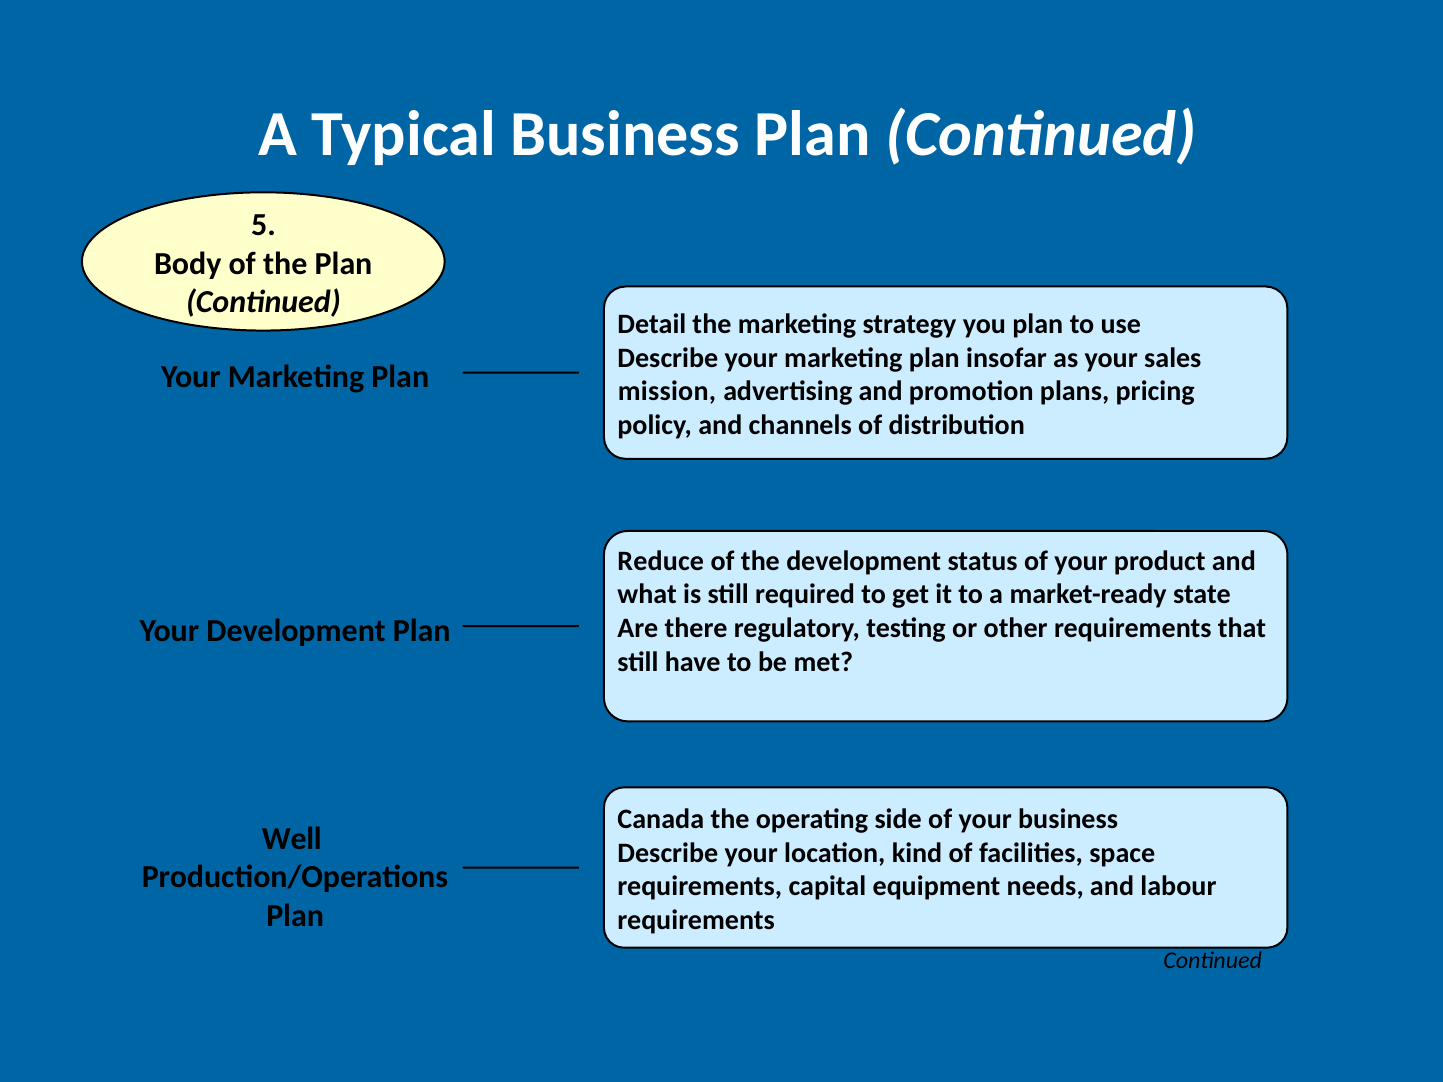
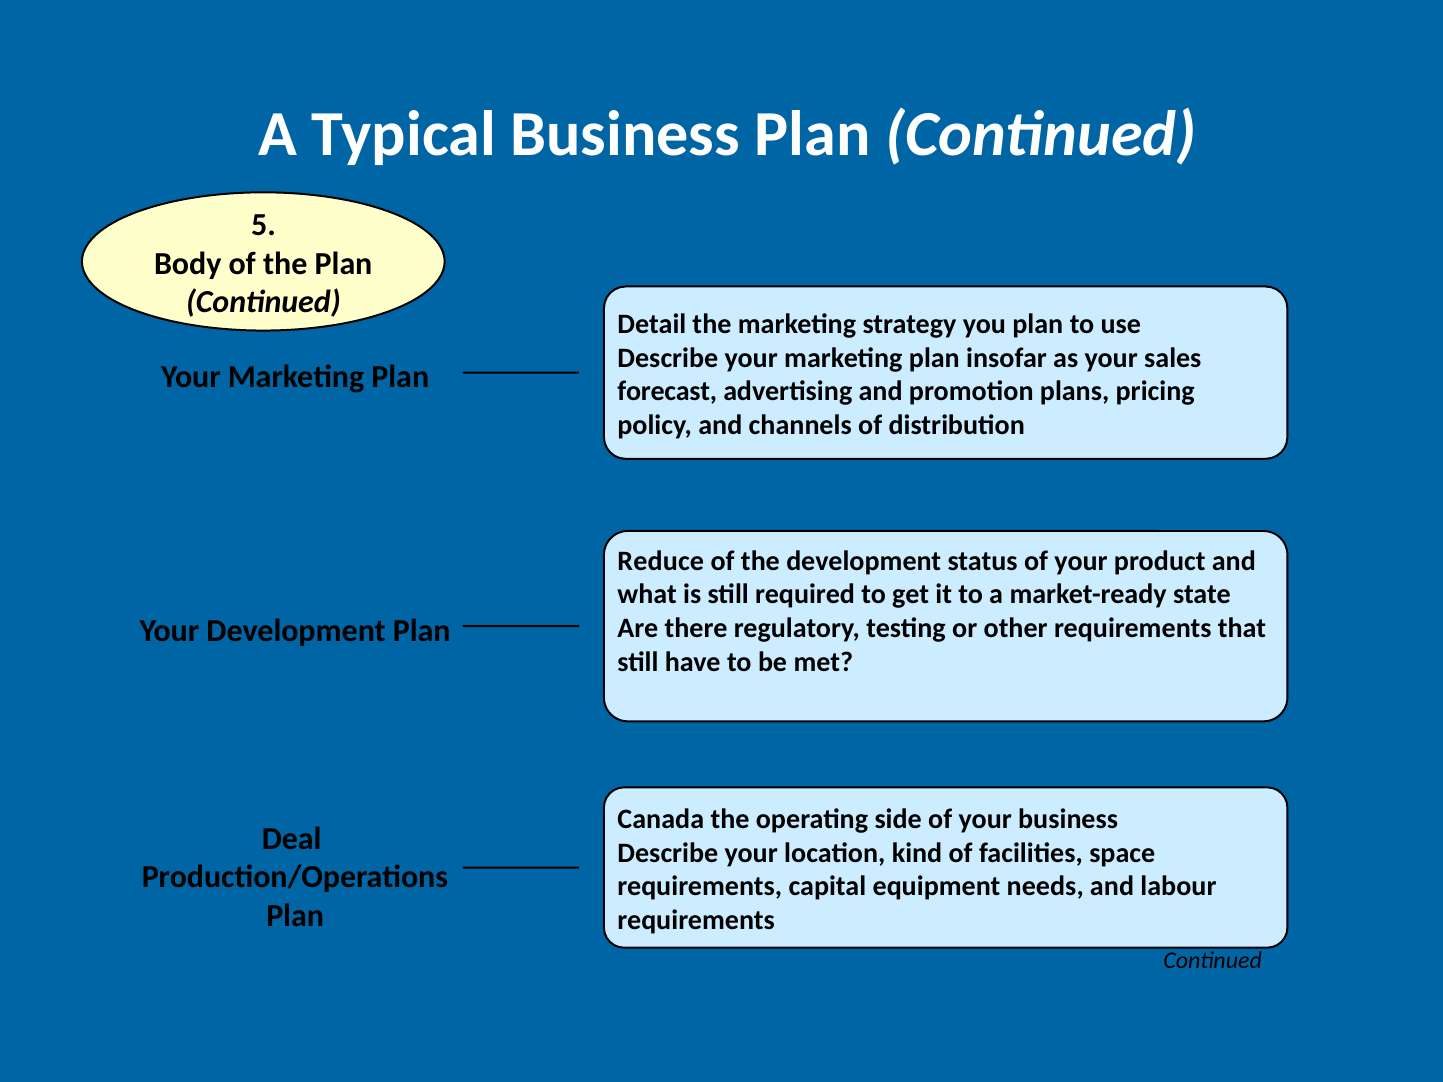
mission: mission -> forecast (667, 392)
Well: Well -> Deal (292, 839)
